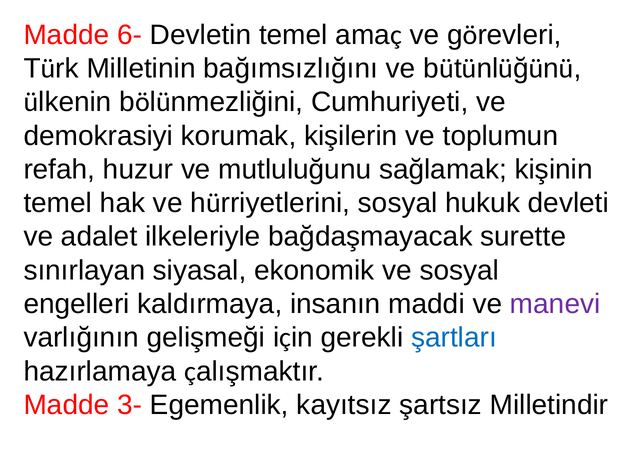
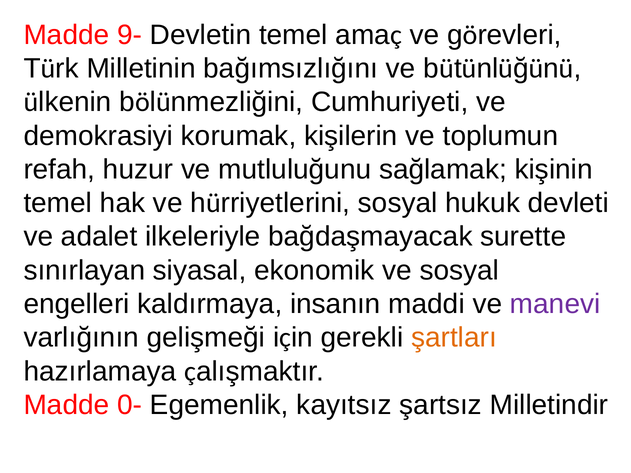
6-: 6- -> 9- (130, 35)
şartları colour: blue -> orange (454, 338)
3-: 3- -> 0- (130, 405)
